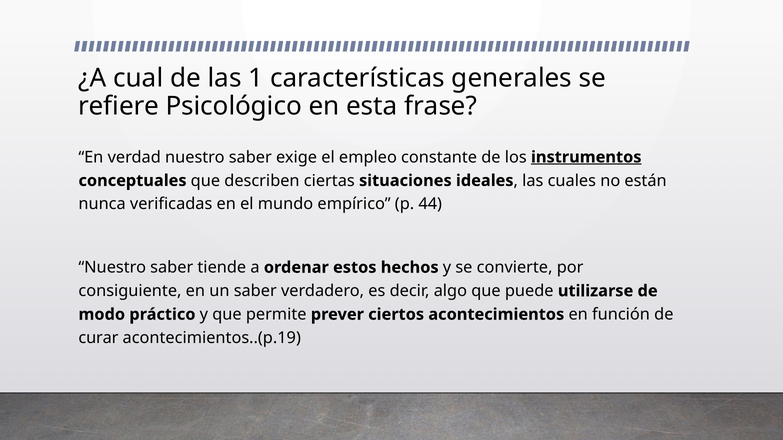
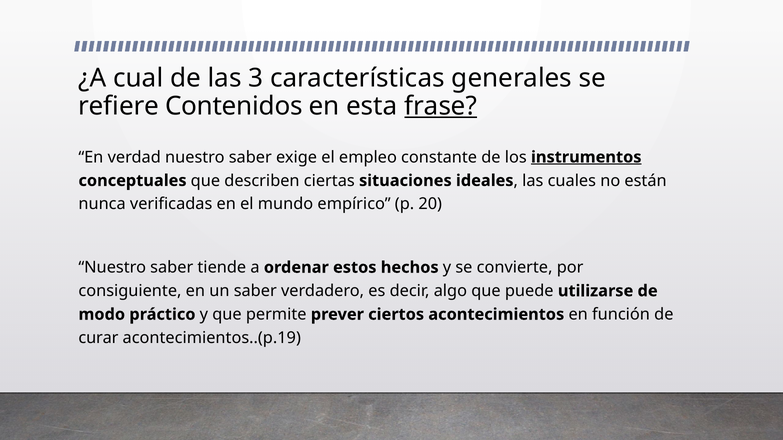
1: 1 -> 3 (256, 78)
Psicológico: Psicológico -> Contenidos (234, 106)
frase underline: none -> present (441, 106)
44: 44 -> 20 (430, 204)
